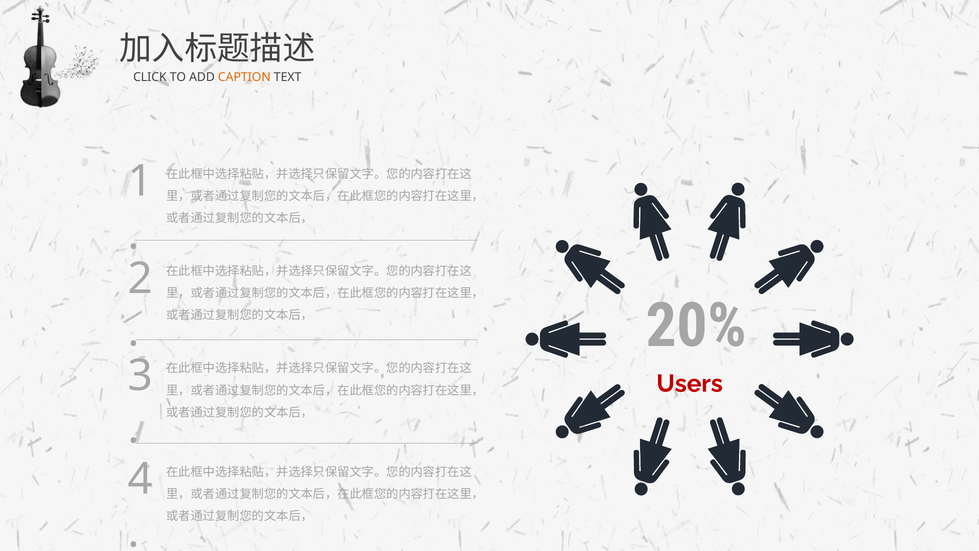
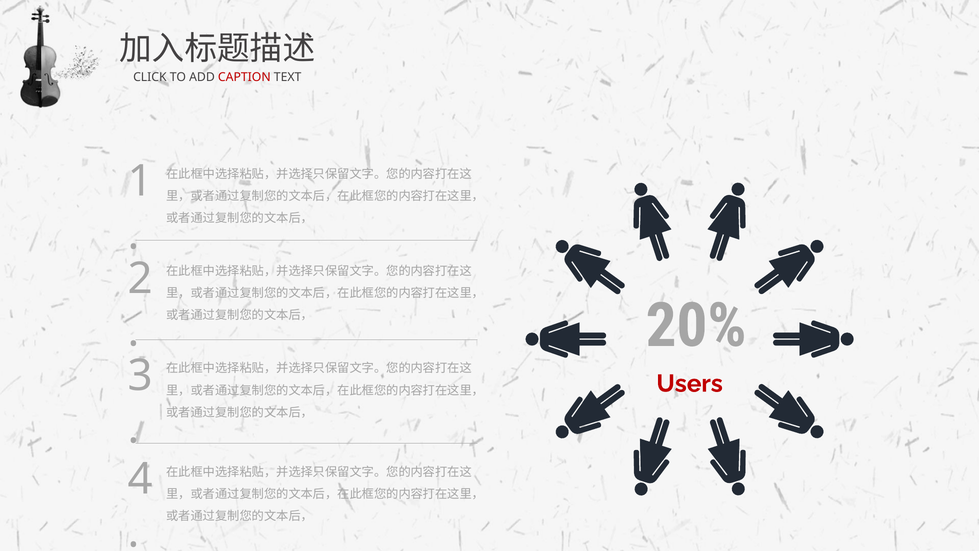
CAPTION colour: orange -> red (244, 77)
